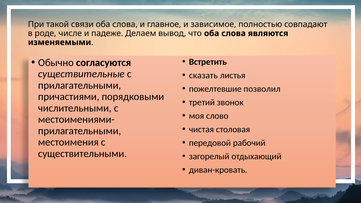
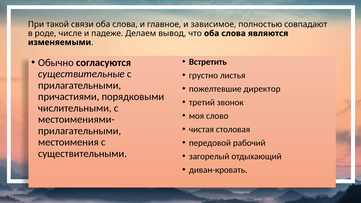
сказать: сказать -> грустно (203, 75)
позволил: позволил -> директор (262, 89)
